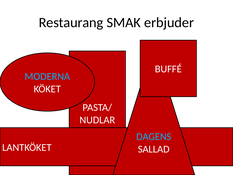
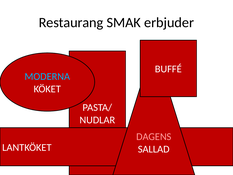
DAGENS colour: light blue -> pink (154, 136)
